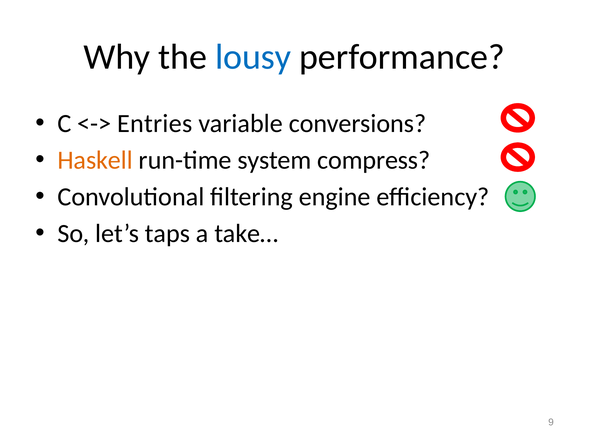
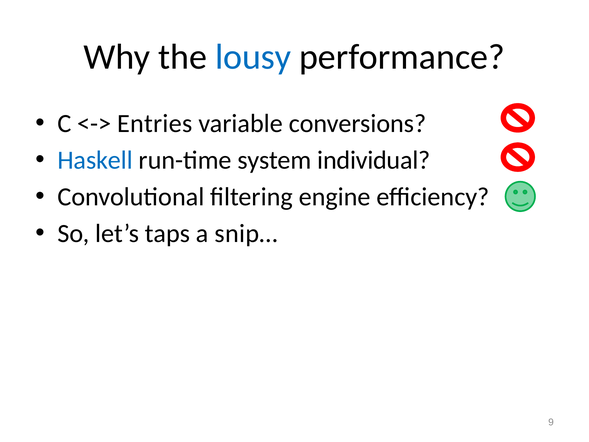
Haskell colour: orange -> blue (95, 160)
compress: compress -> individual (374, 160)
take…: take… -> snip… (246, 234)
